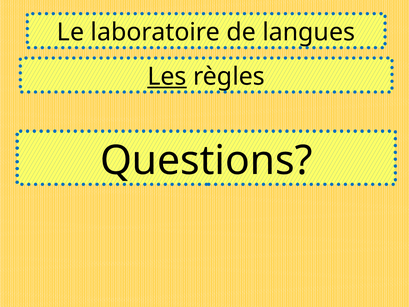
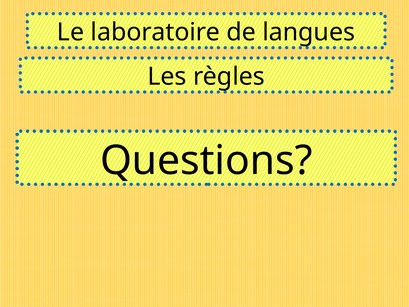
Les underline: present -> none (167, 77)
